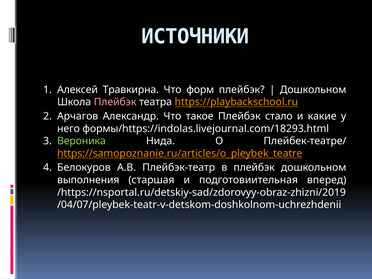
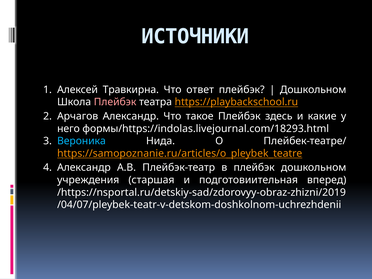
форм: форм -> ответ (200, 90)
стало: стало -> здесь (279, 116)
Вероника colour: light green -> light blue (81, 141)
Белокуров: Белокуров -> Александр (84, 168)
выполнения: выполнения -> учреждения (88, 180)
